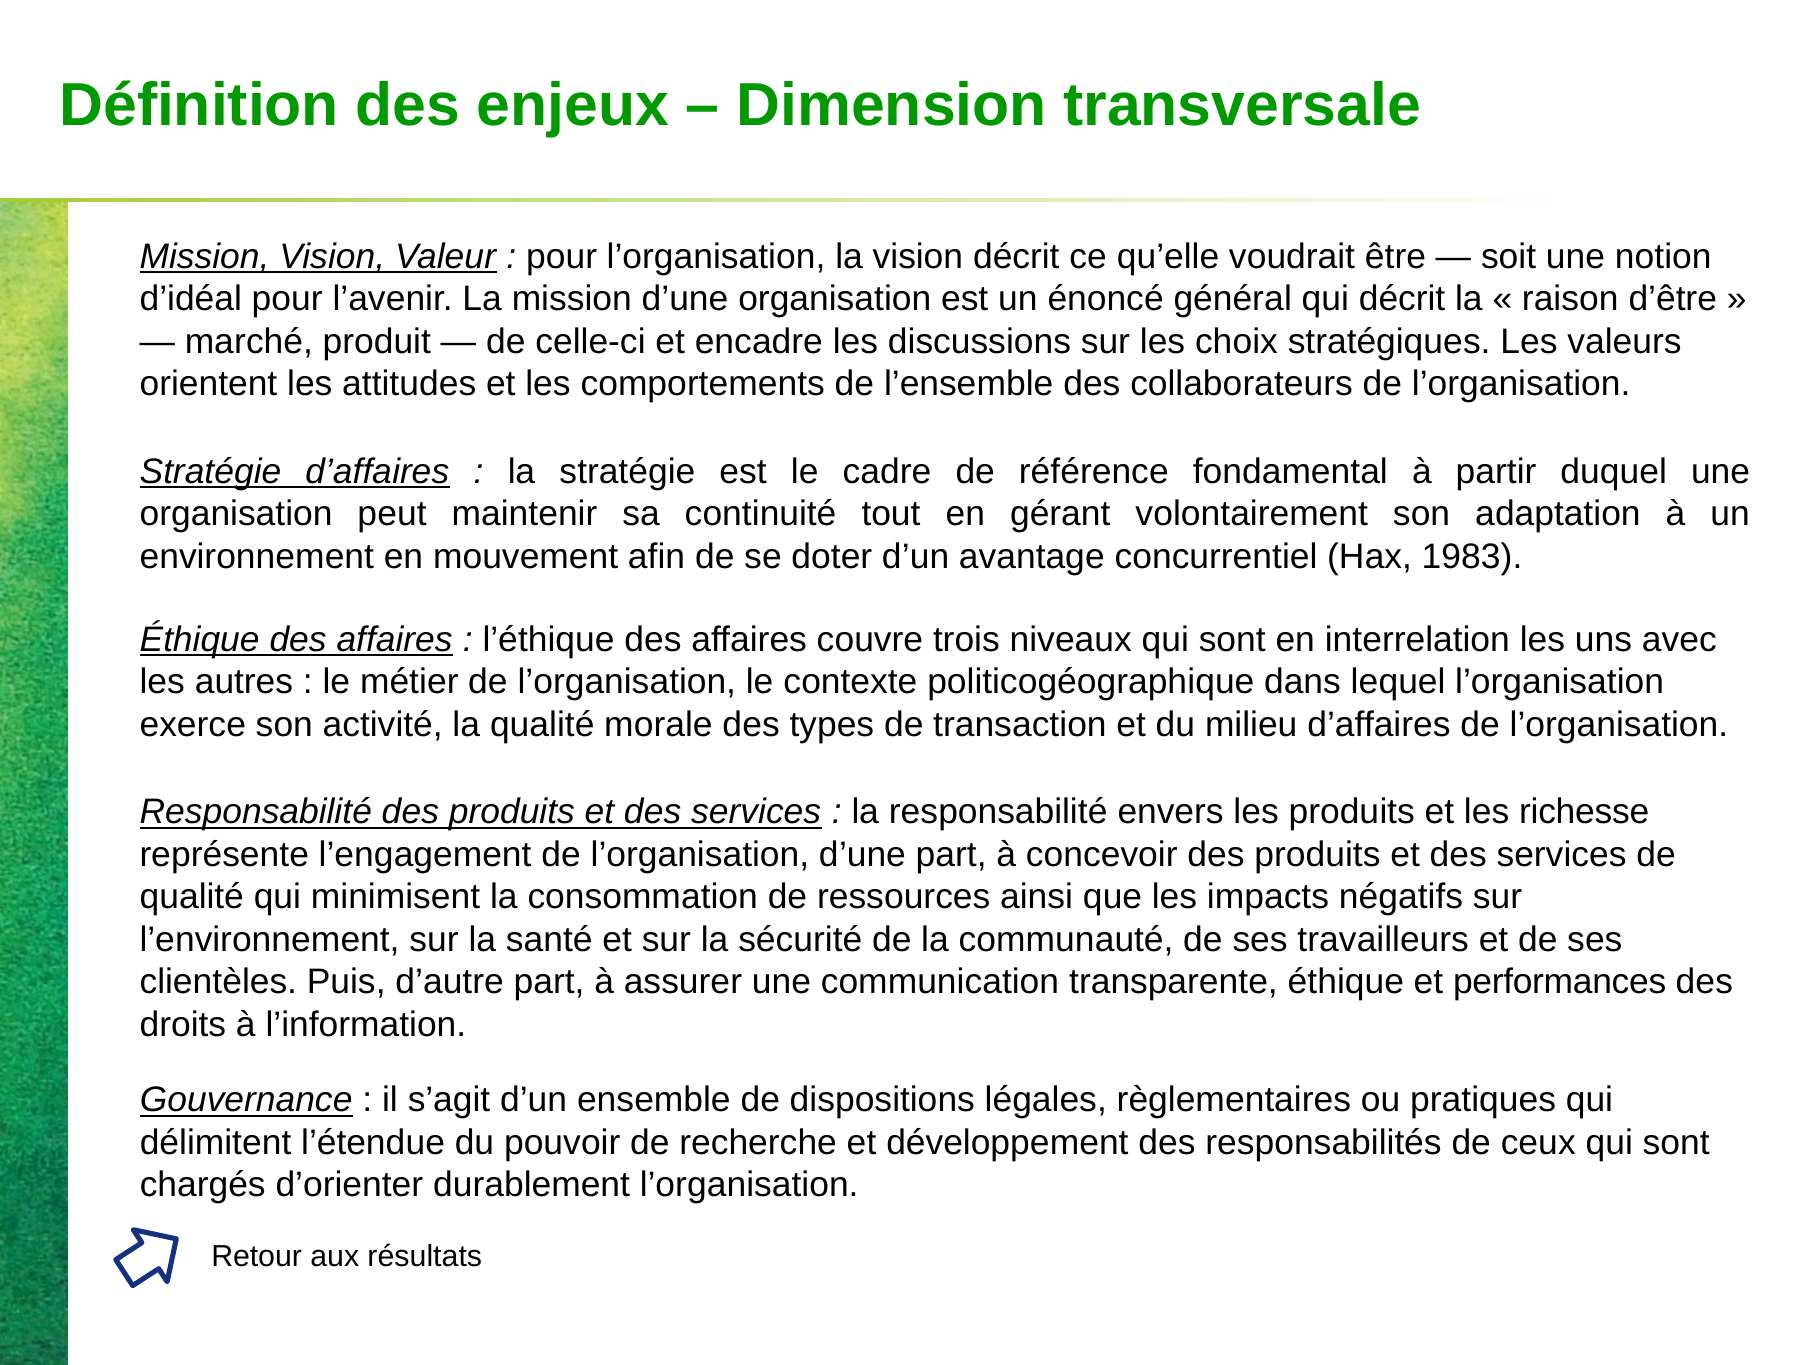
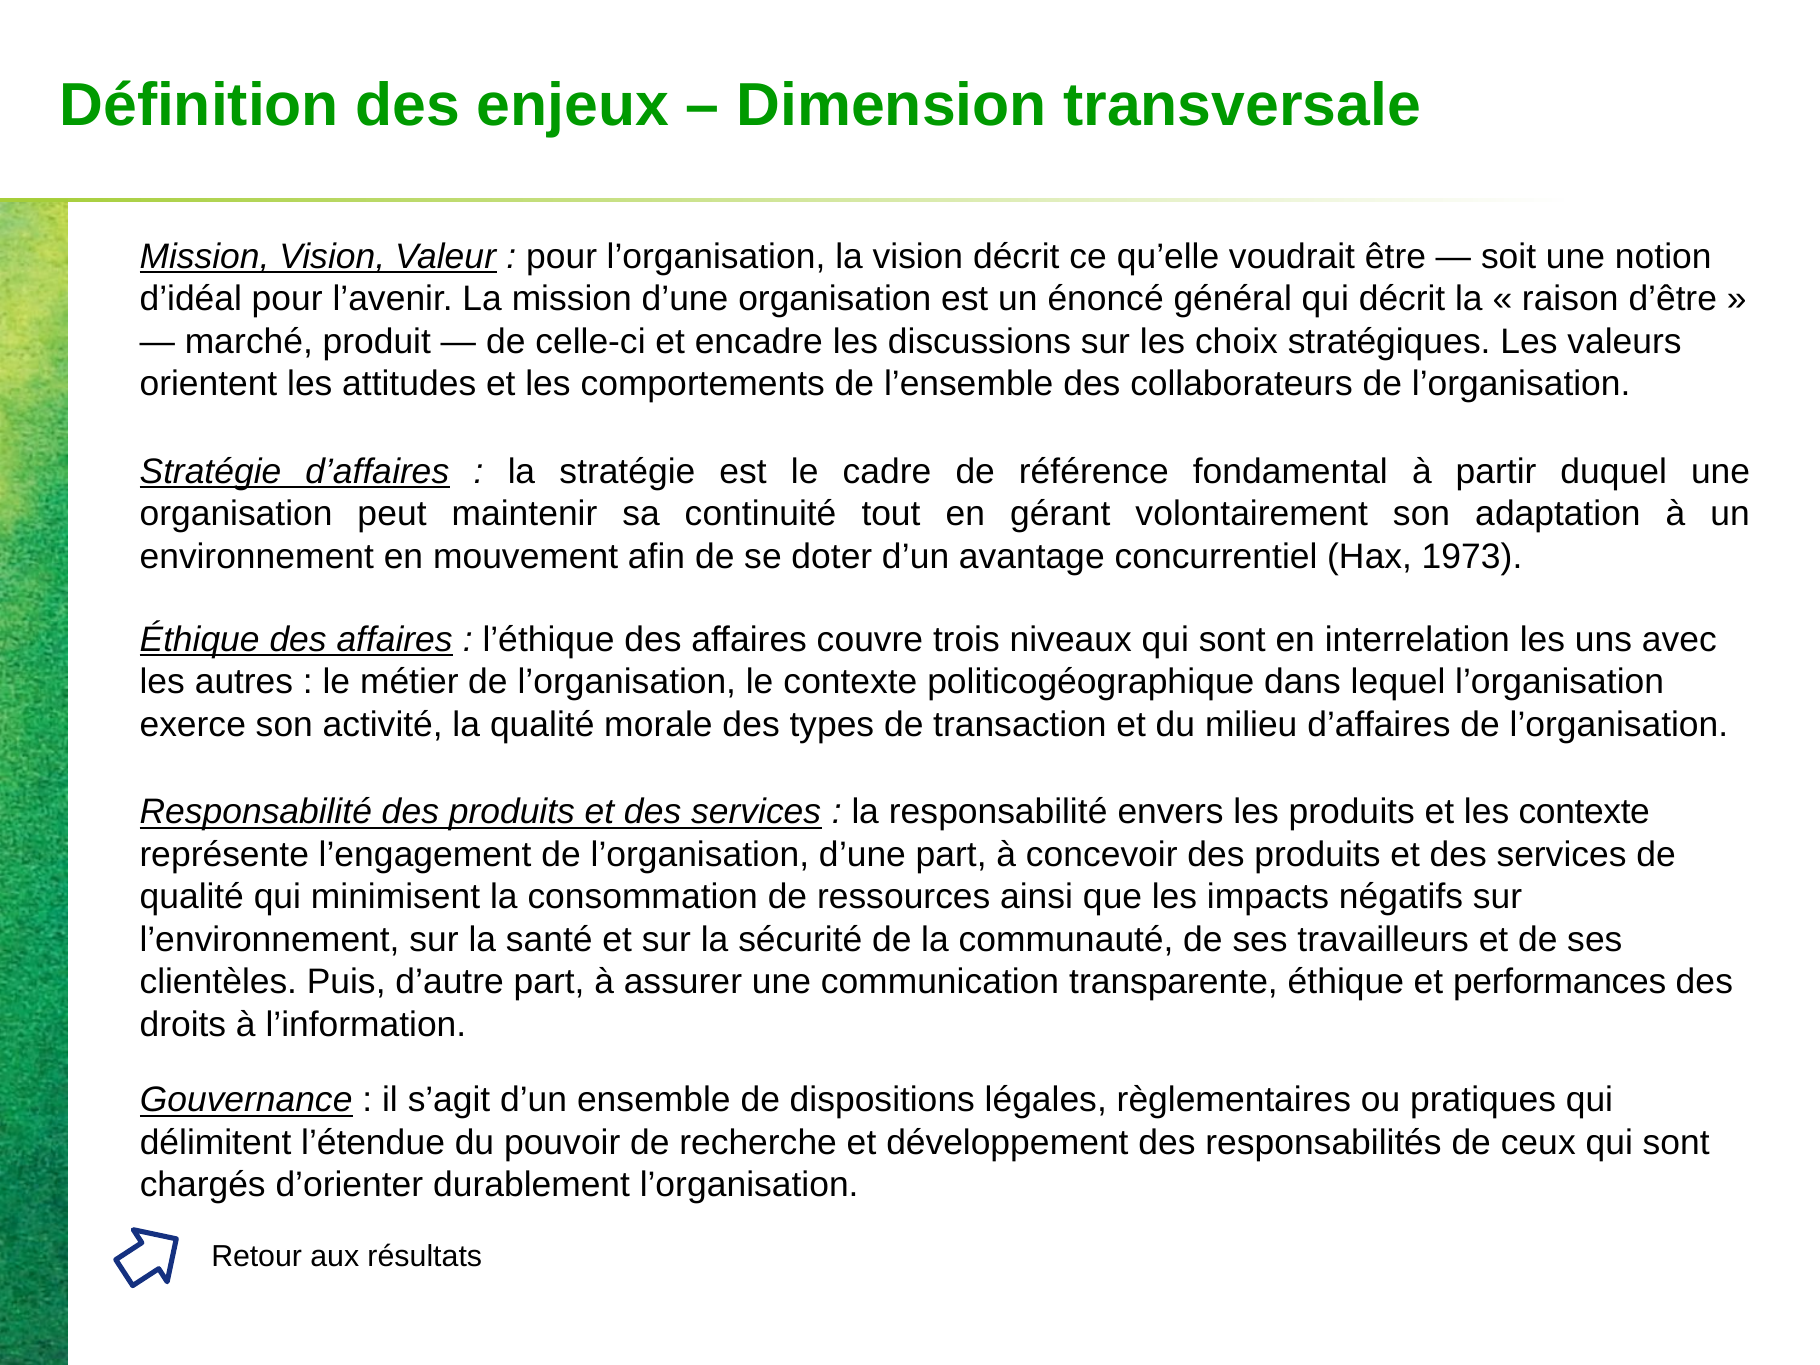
1983: 1983 -> 1973 (1472, 557)
les richesse: richesse -> contexte (1584, 812)
